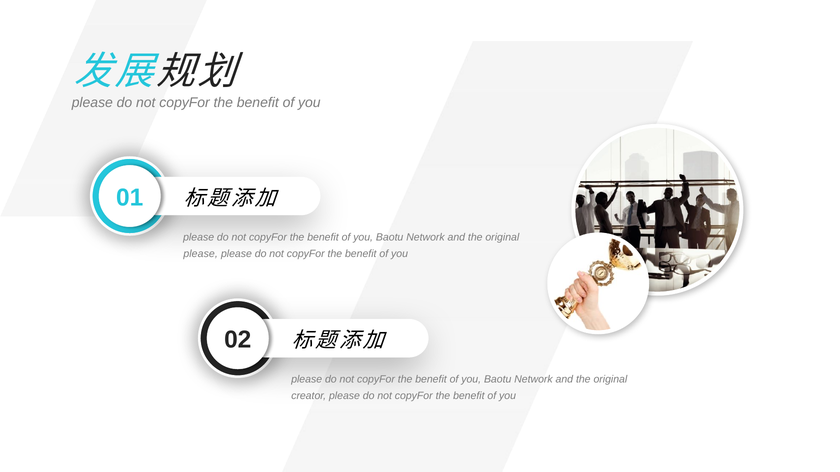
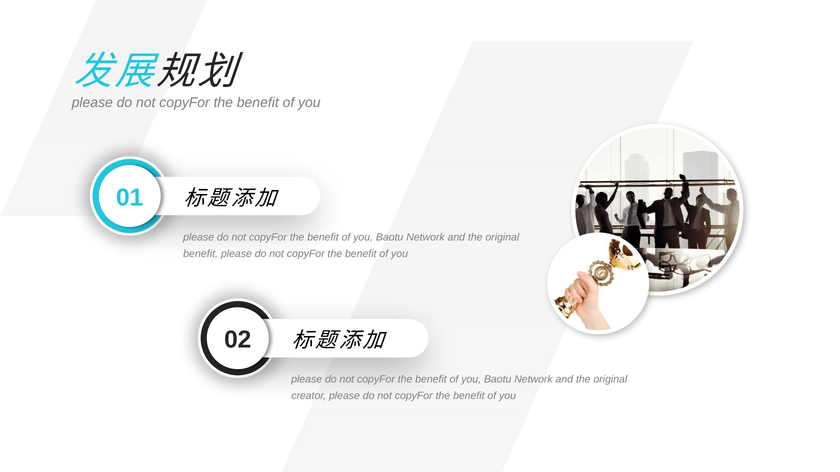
please: please -> benefit (201, 254)
